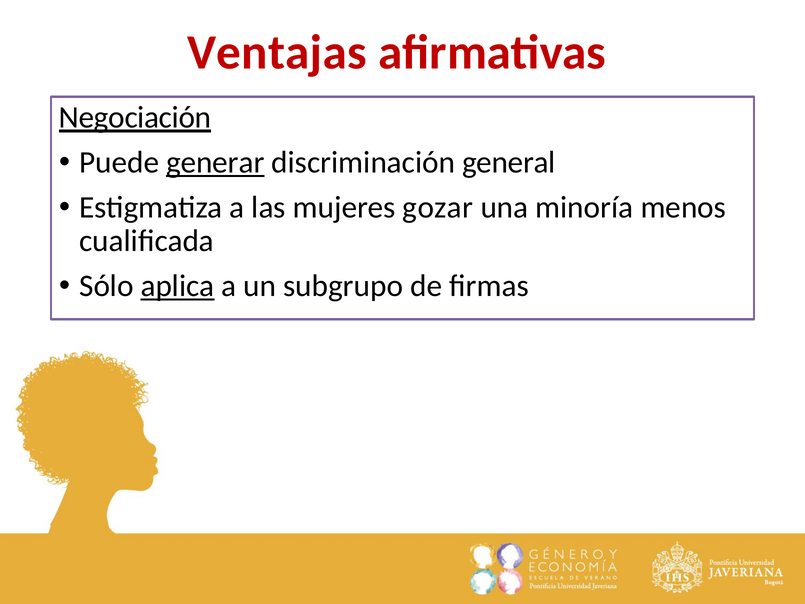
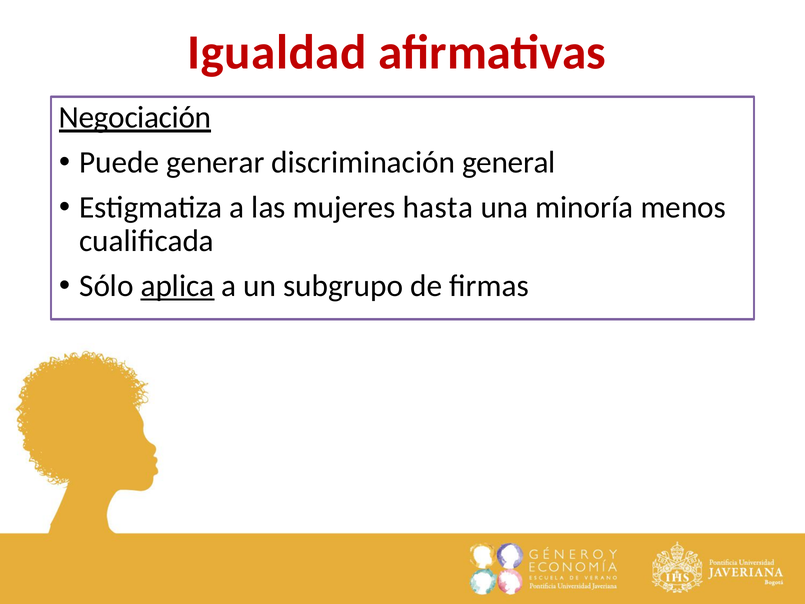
Ventajas: Ventajas -> Igualdad (277, 52)
generar underline: present -> none (215, 162)
gozar: gozar -> hasta (438, 207)
